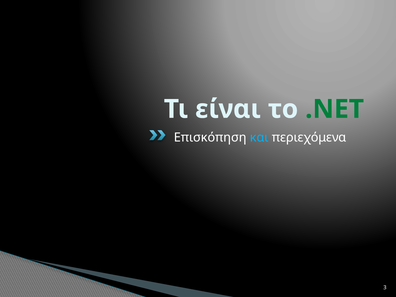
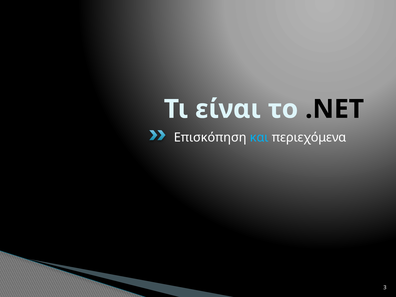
.NET colour: green -> black (335, 109)
